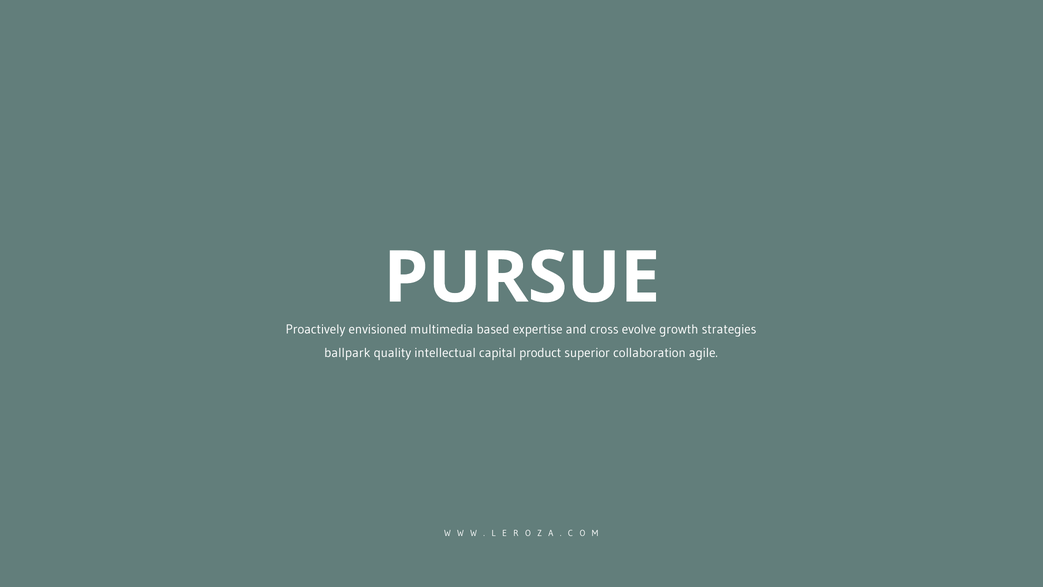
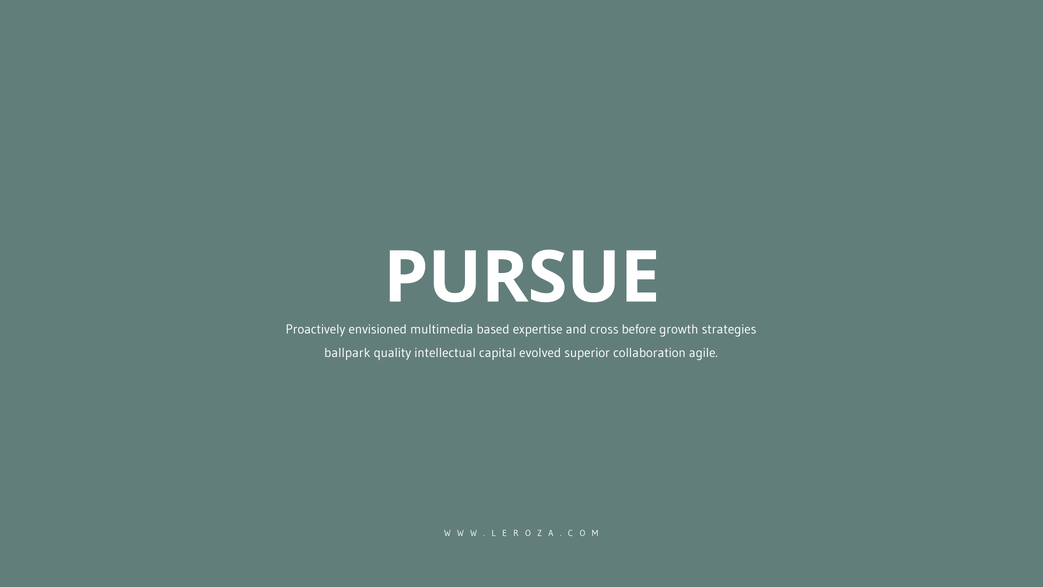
evolve: evolve -> before (639, 329)
product: product -> evolved (540, 353)
